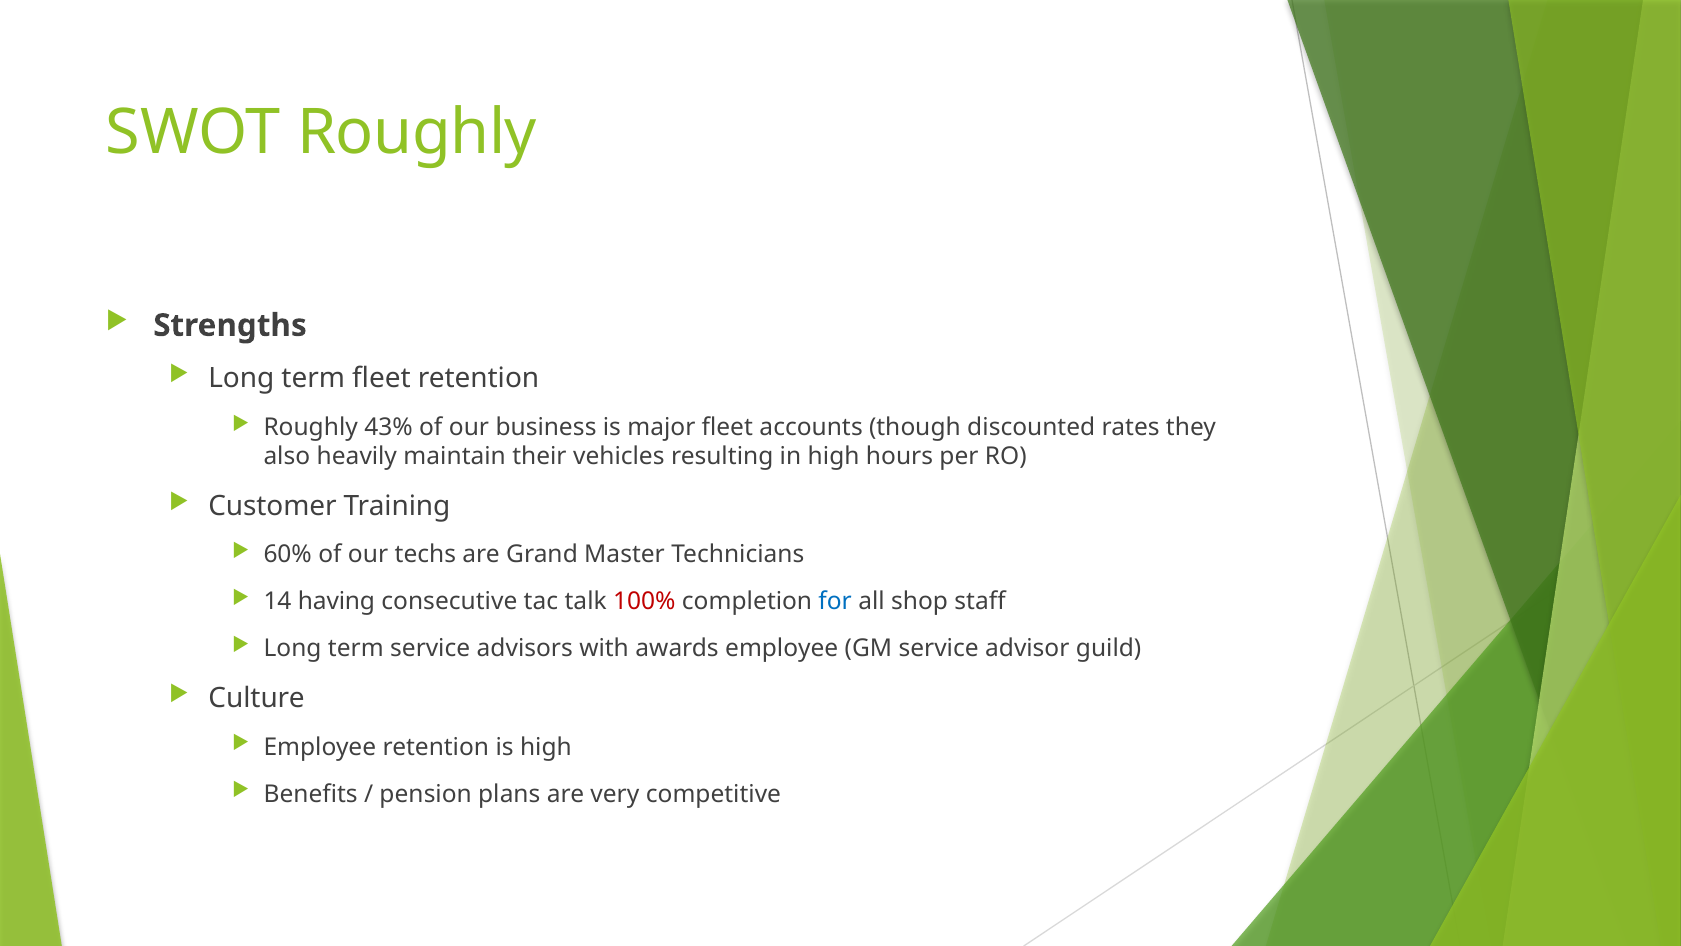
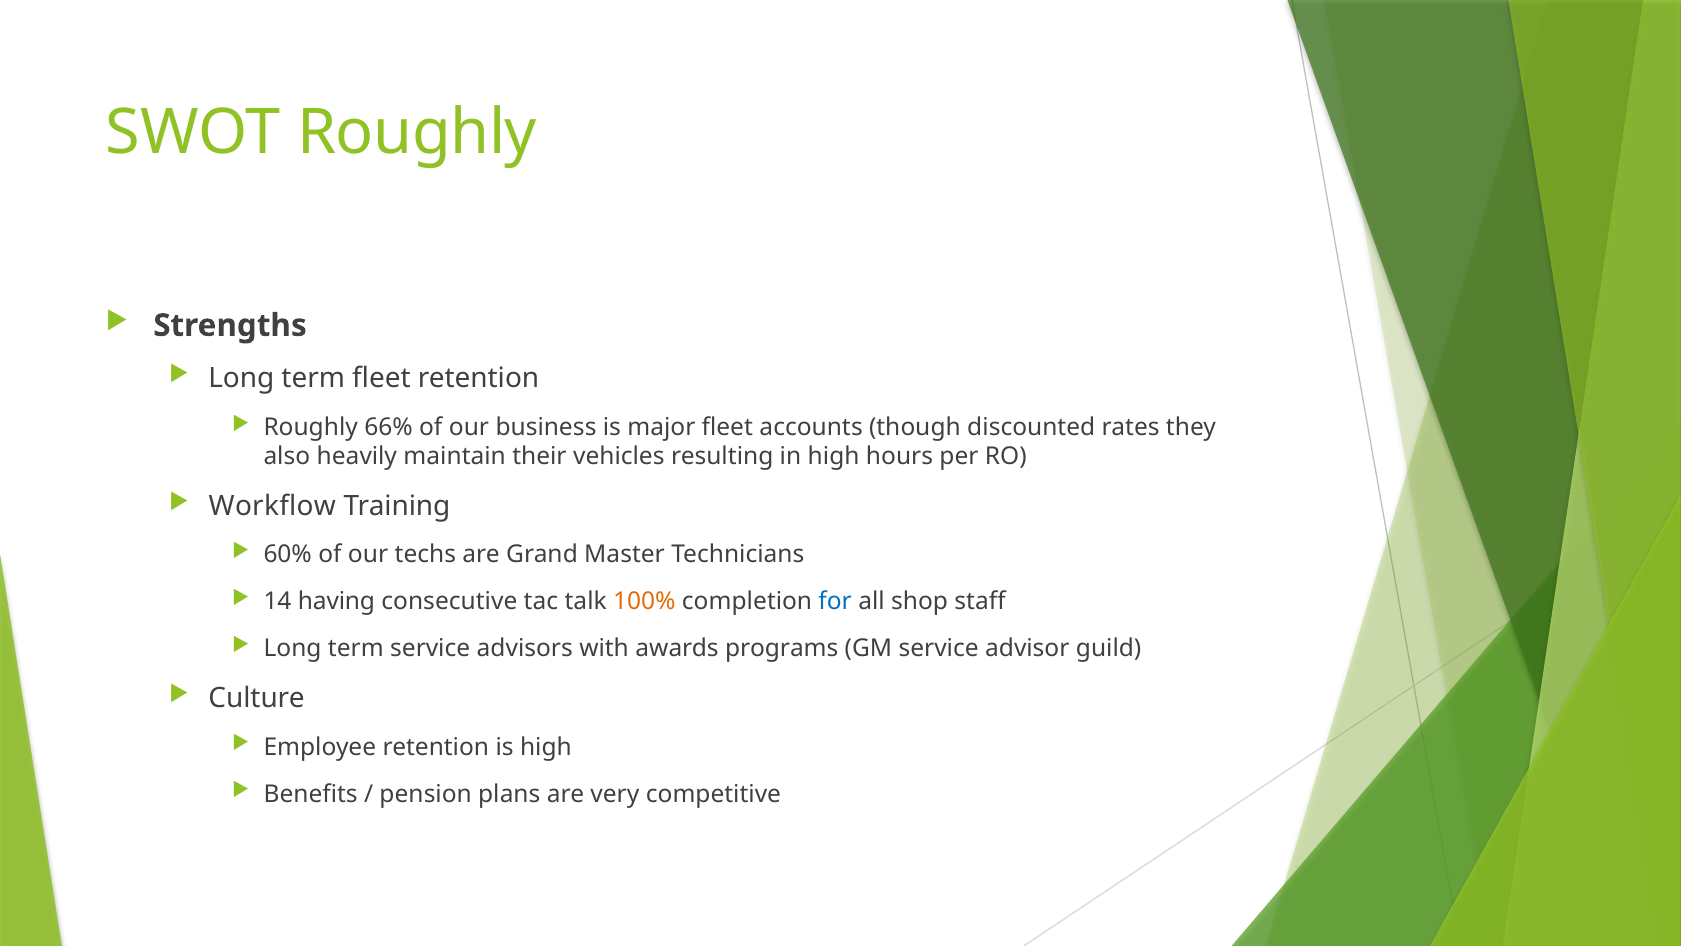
43%: 43% -> 66% (389, 427)
Customer: Customer -> Workflow (272, 506)
100% colour: red -> orange (644, 602)
awards employee: employee -> programs (782, 649)
